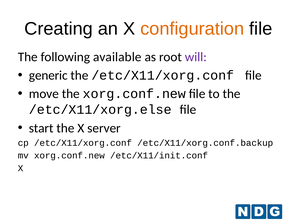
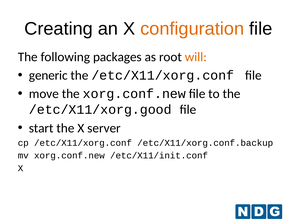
available: available -> packages (117, 57)
will colour: purple -> orange (196, 57)
/etc/X11/xorg.else: /etc/X11/xorg.else -> /etc/X11/xorg.good (100, 110)
